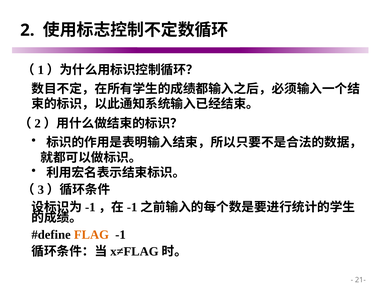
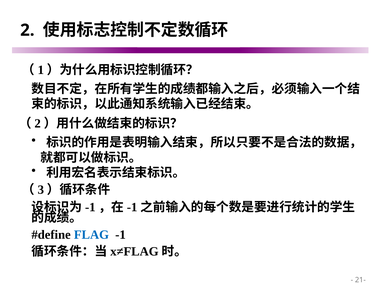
FLAG colour: orange -> blue (91, 235)
